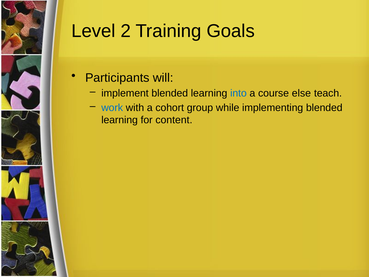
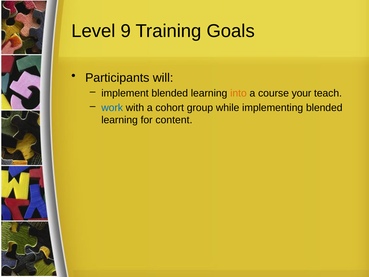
2: 2 -> 9 (126, 31)
into colour: blue -> orange (238, 93)
else: else -> your (301, 93)
